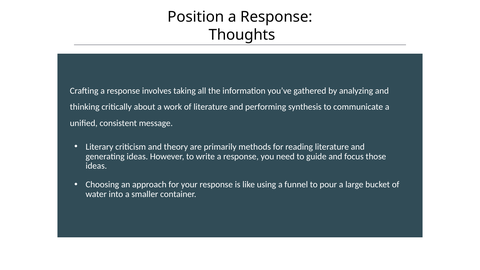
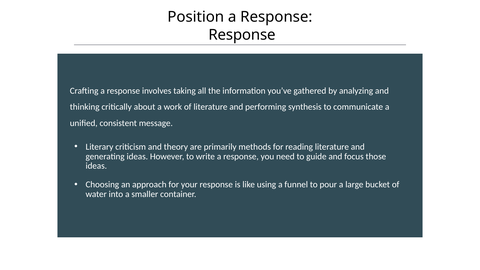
Thoughts: Thoughts -> Response (242, 35)
